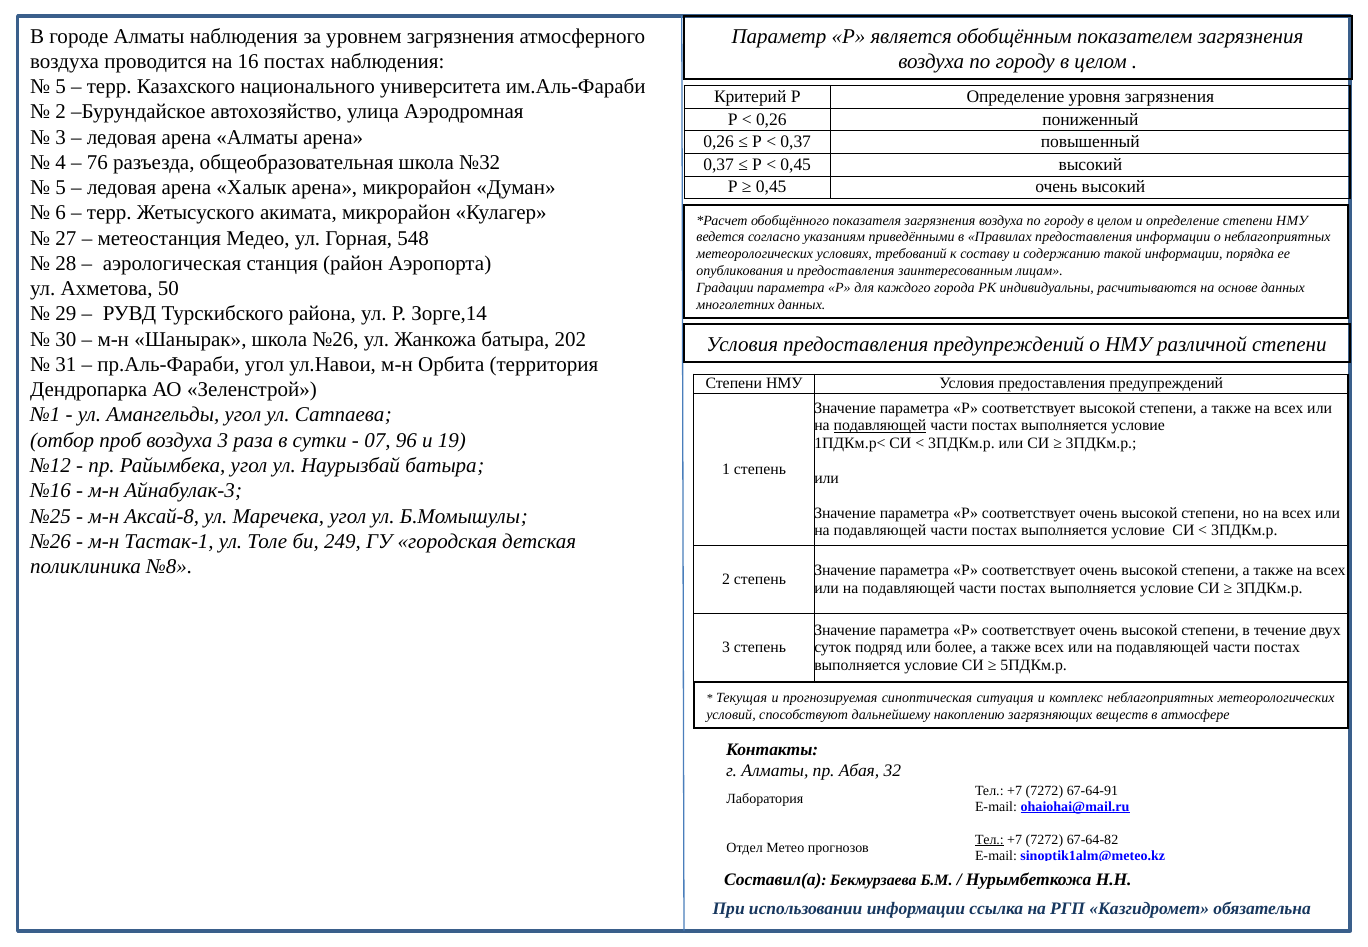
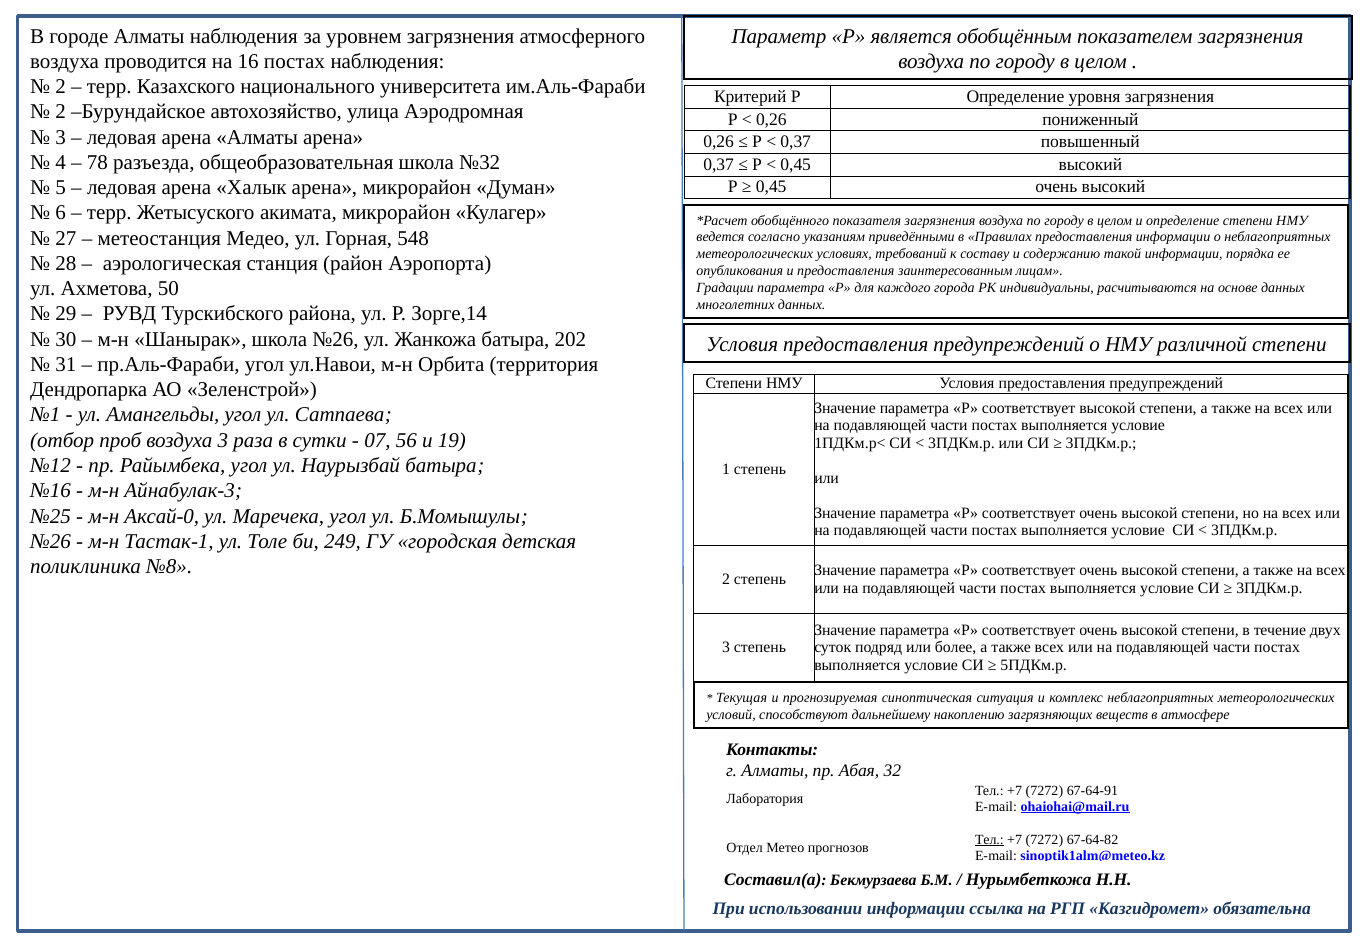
5: 5 -> 2 (61, 87)
76: 76 -> 78 (97, 163)
подавляющей underline: present -> none (880, 425)
96: 96 -> 56 (406, 440)
Аксай-8: Аксай-8 -> Аксай-0 (162, 516)
